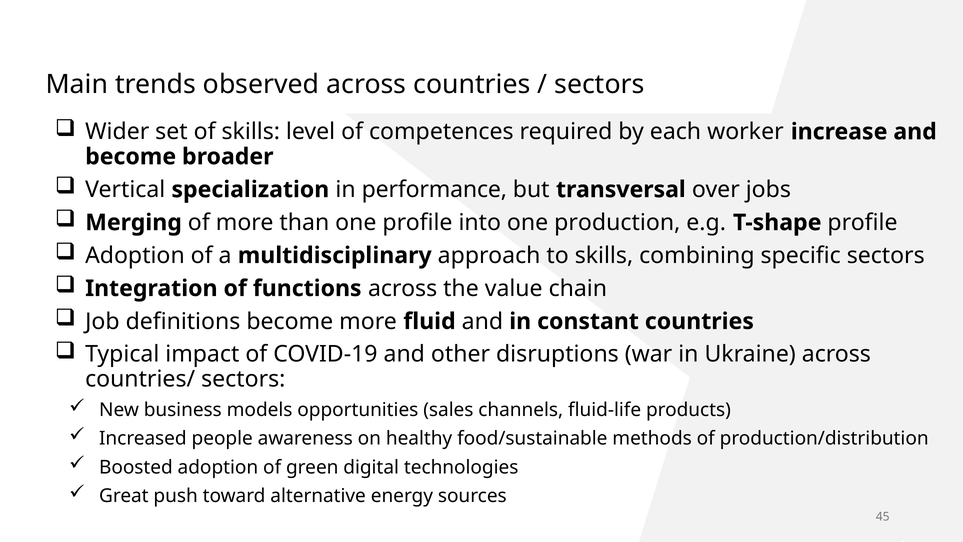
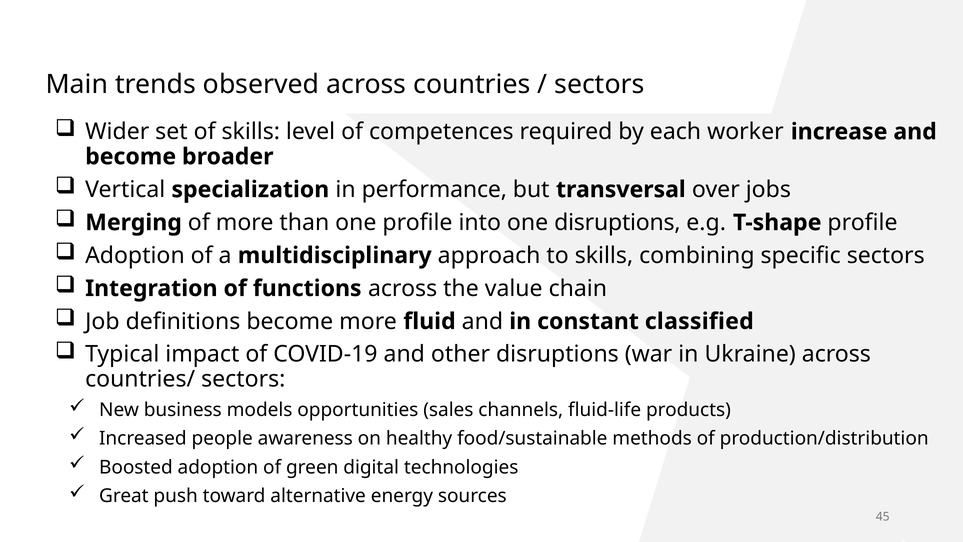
one production: production -> disruptions (617, 222)
constant countries: countries -> classified (699, 321)
